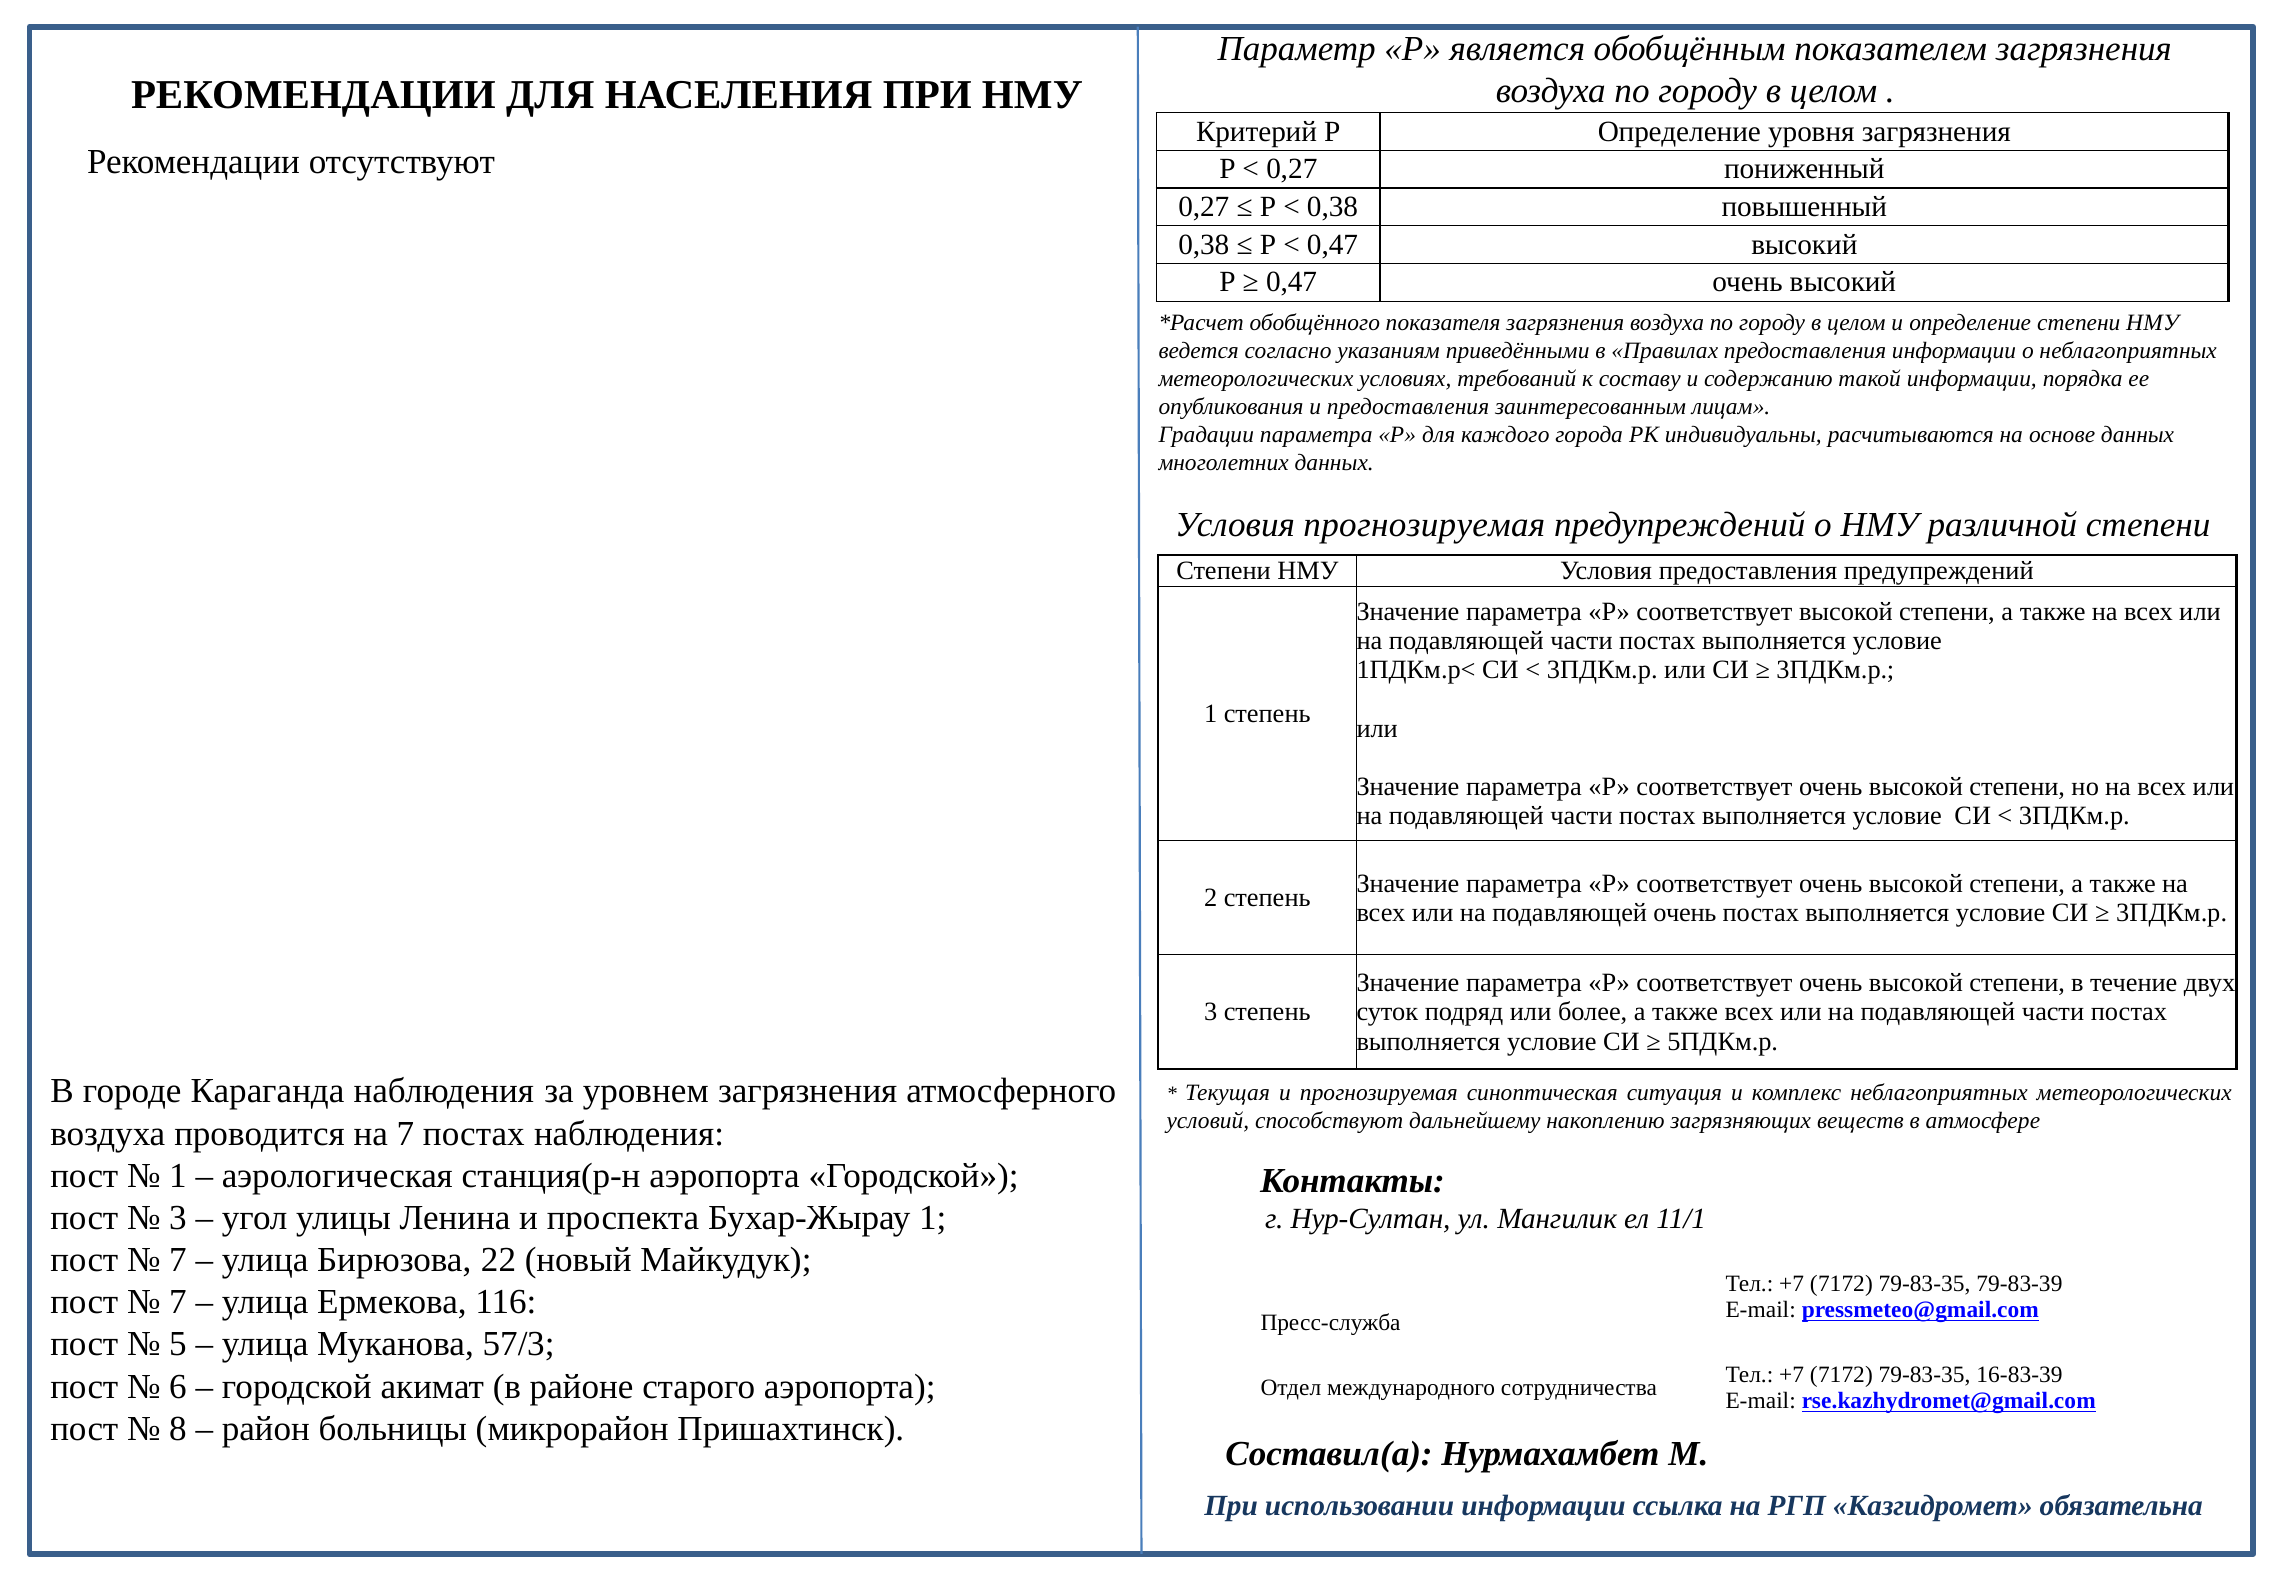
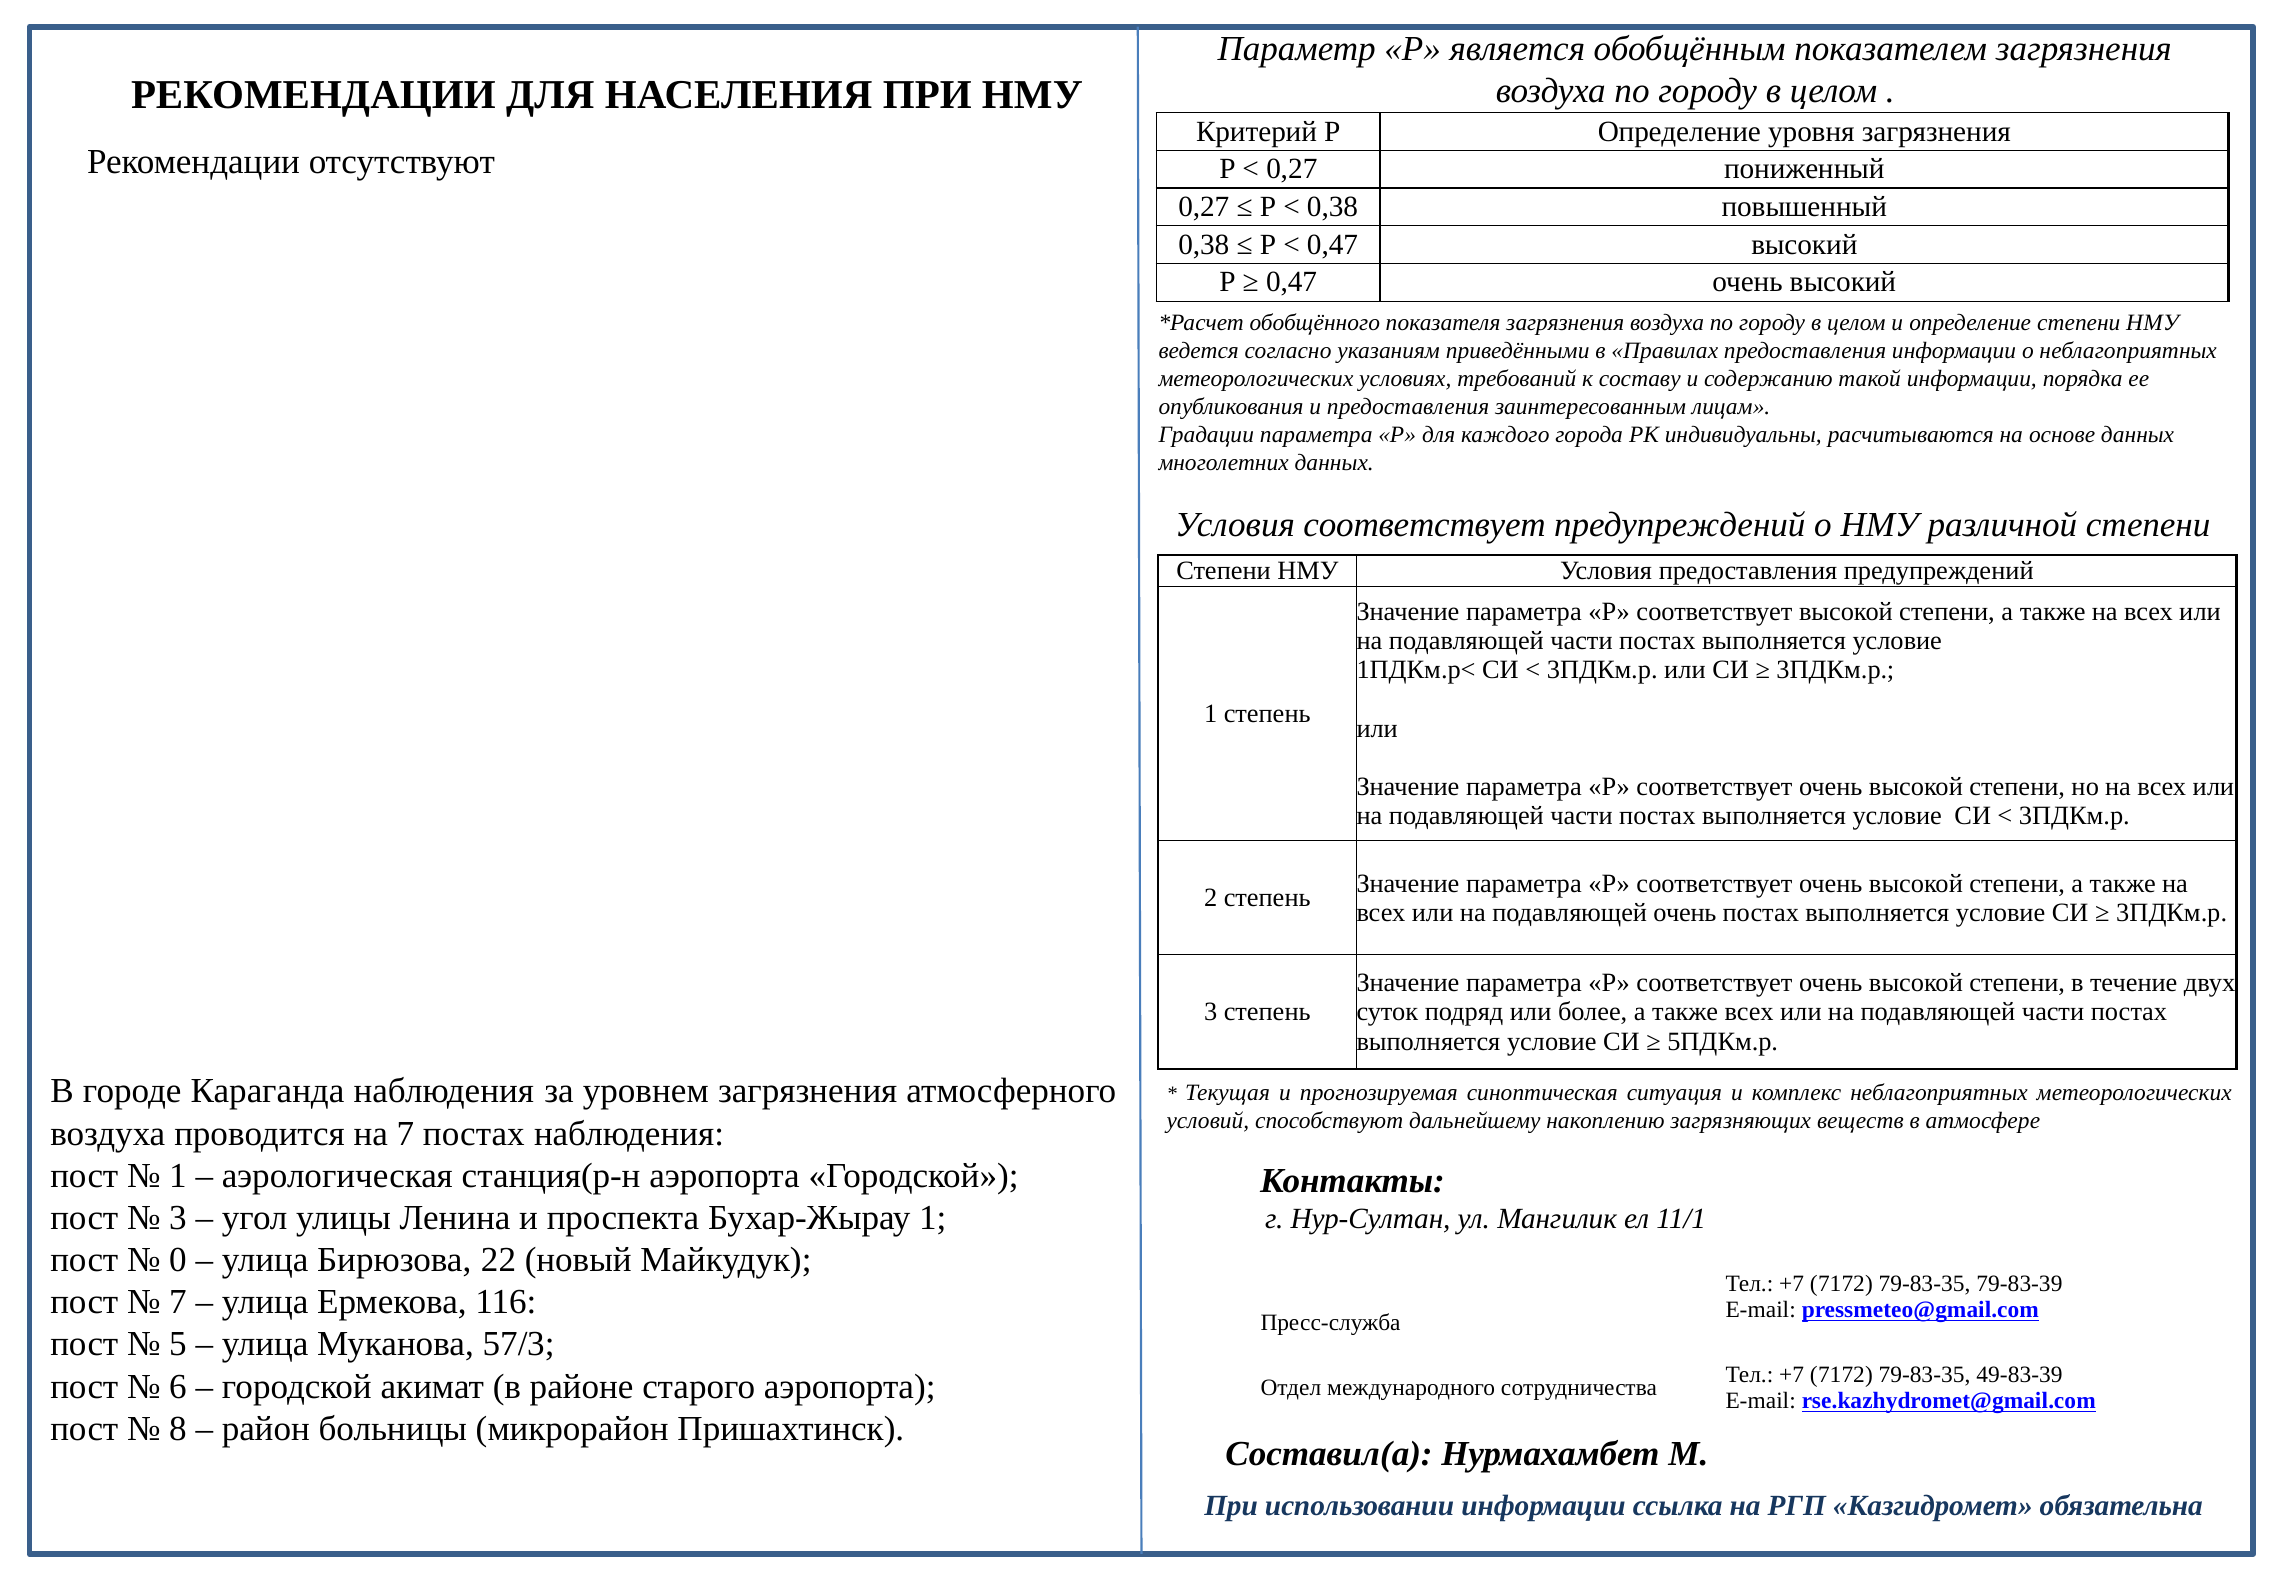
Условия прогнозируемая: прогнозируемая -> соответствует (1425, 525)
7: 7 -> 0 (178, 1260)
16-83-39: 16-83-39 -> 49-83-39 (2020, 1375)
